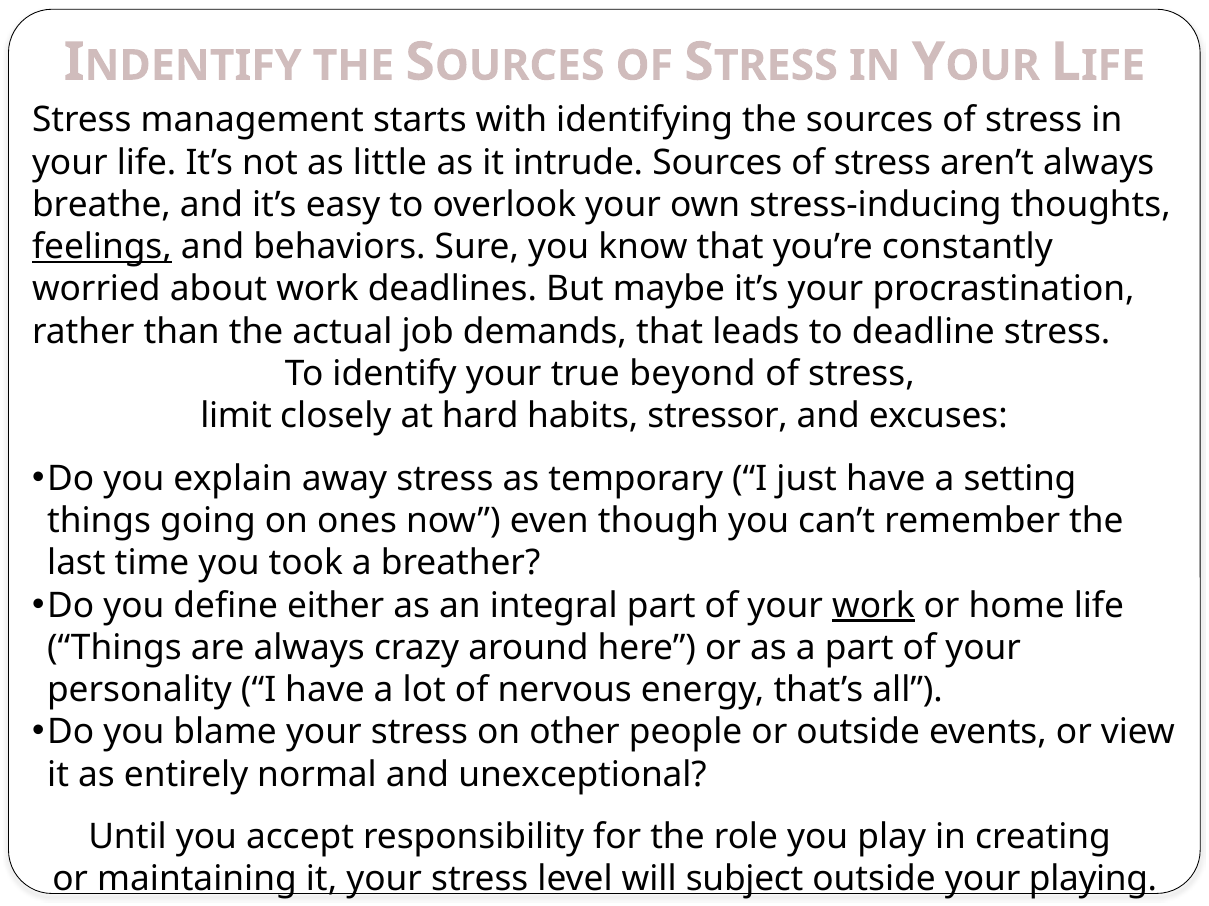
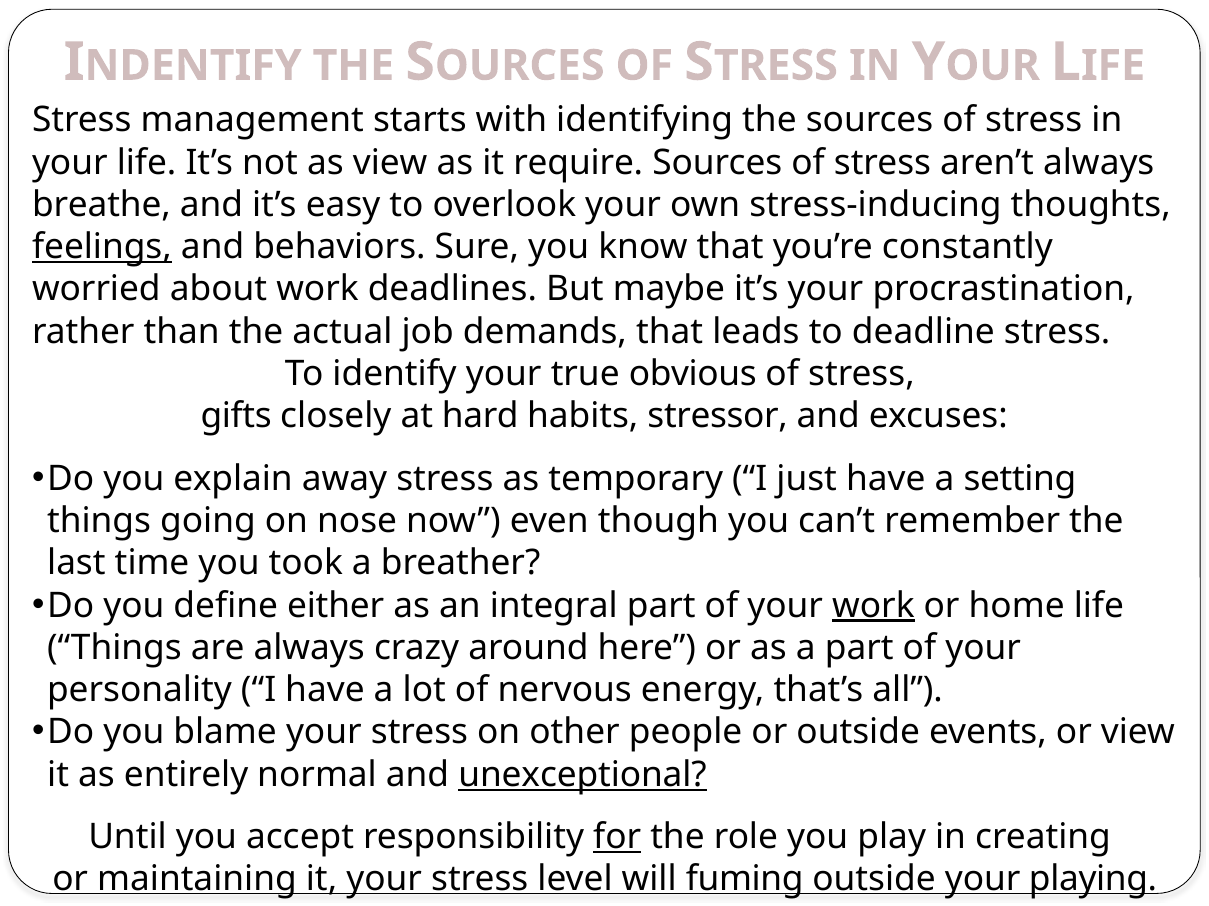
as little: little -> view (390, 163)
intrude: intrude -> require (578, 163)
beyond: beyond -> obvious (693, 374)
limit: limit -> gifts (236, 416)
ones: ones -> nose (357, 521)
unexceptional underline: none -> present (583, 775)
for underline: none -> present (617, 838)
subject: subject -> fuming (745, 880)
